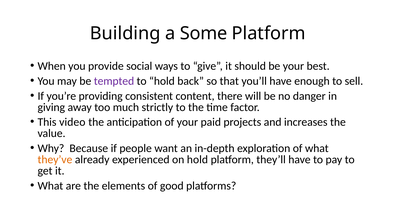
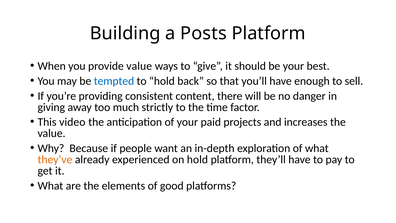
Some: Some -> Posts (203, 33)
provide social: social -> value (139, 66)
tempted colour: purple -> blue (114, 81)
